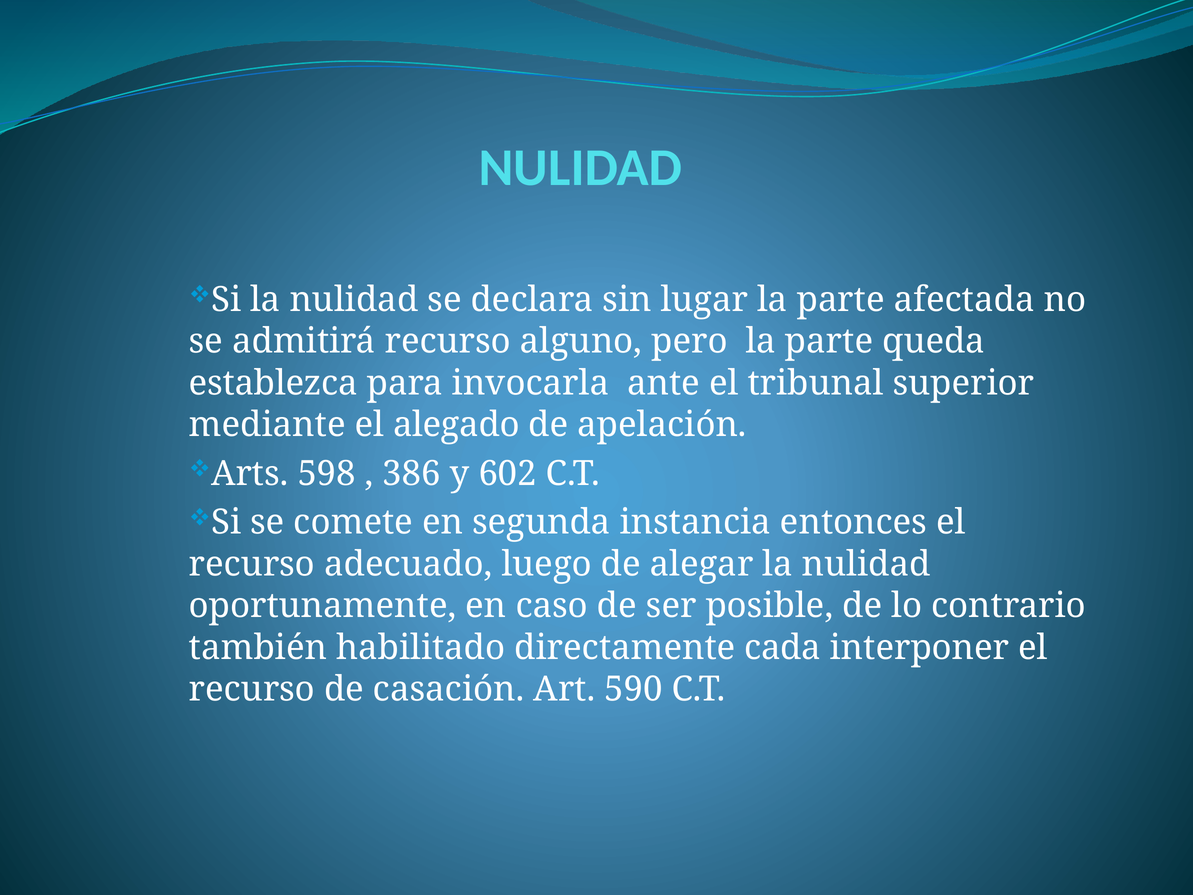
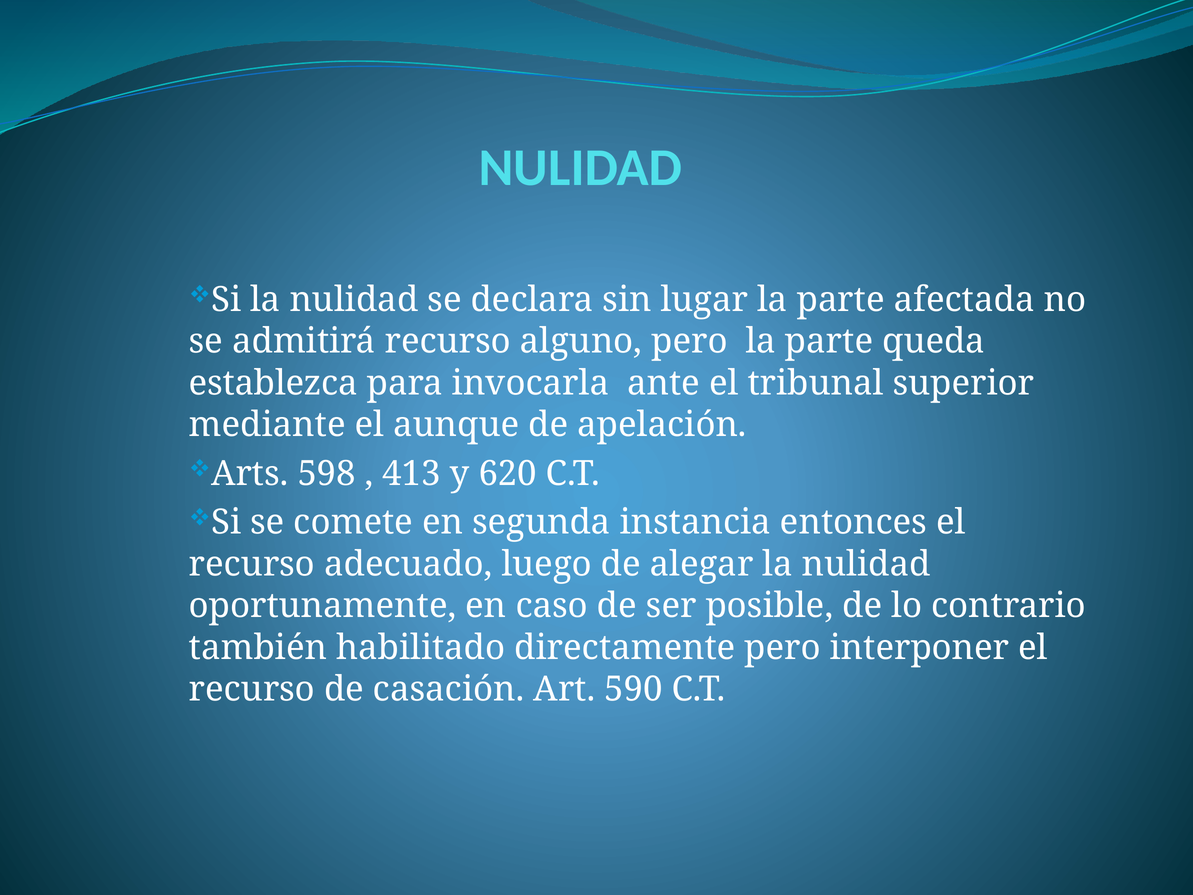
alegado: alegado -> aunque (456, 425)
386: 386 -> 413 (412, 473)
602: 602 -> 620 (508, 473)
directamente cada: cada -> pero (783, 647)
